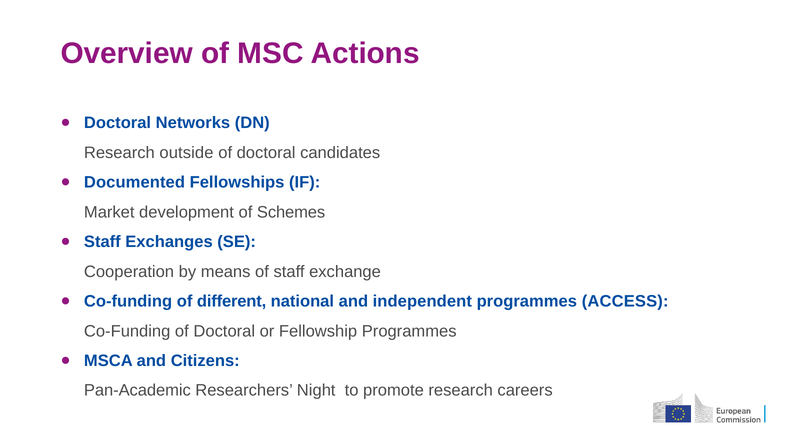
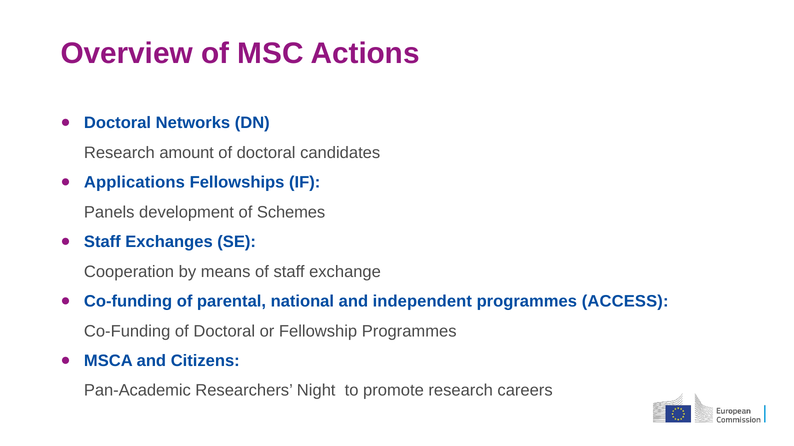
outside: outside -> amount (187, 153)
Documented: Documented -> Applications (134, 183)
Market: Market -> Panels (109, 212)
different: different -> parental (232, 302)
